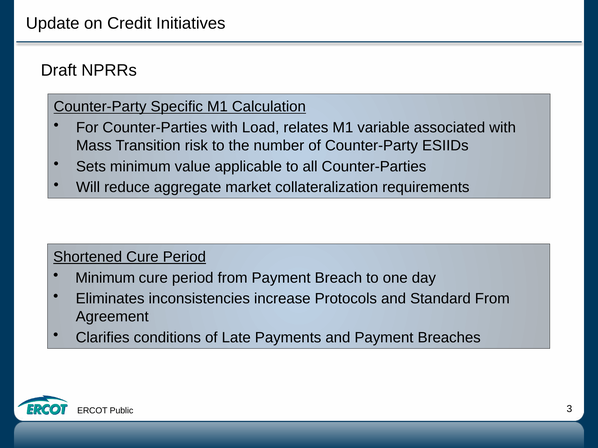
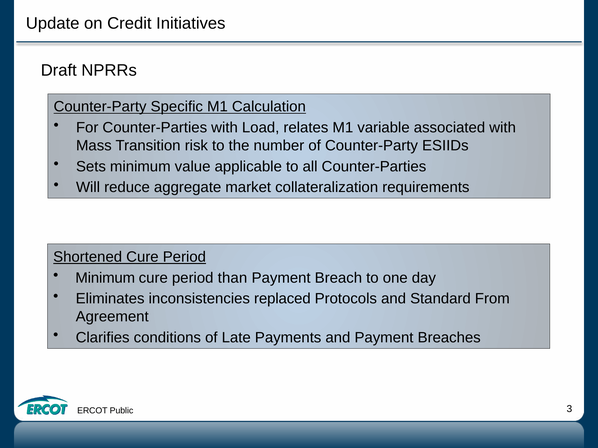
period from: from -> than (233, 278)
increase: increase -> replaced (282, 299)
